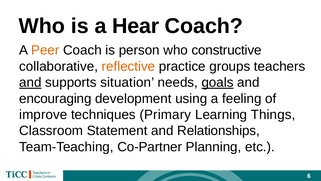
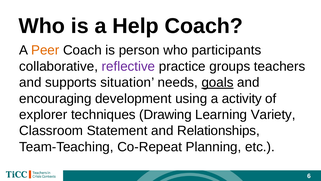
Hear: Hear -> Help (136, 26)
constructive: constructive -> participants (226, 50)
reflective colour: orange -> purple (128, 66)
and underline: present -> none (30, 82)
feeling: feeling -> activity (242, 98)
improve: improve -> explorer (43, 114)
Primary: Primary -> Drawing (165, 114)
Things: Things -> Variety (273, 114)
Co-Partner: Co-Partner -> Co-Repeat (150, 146)
